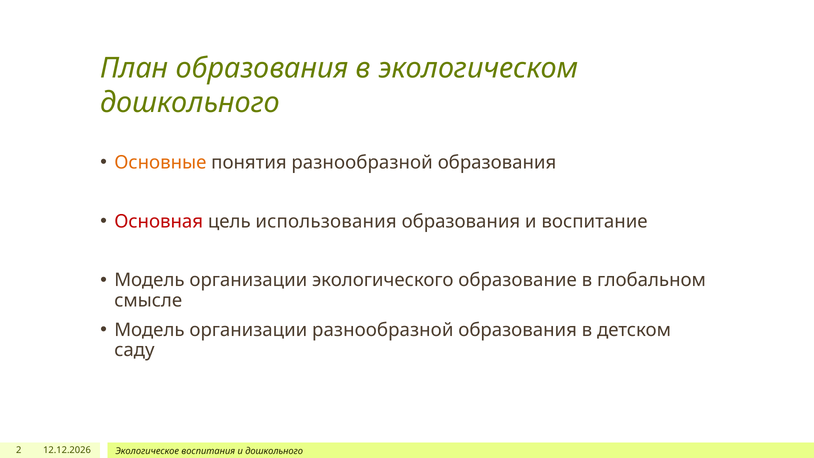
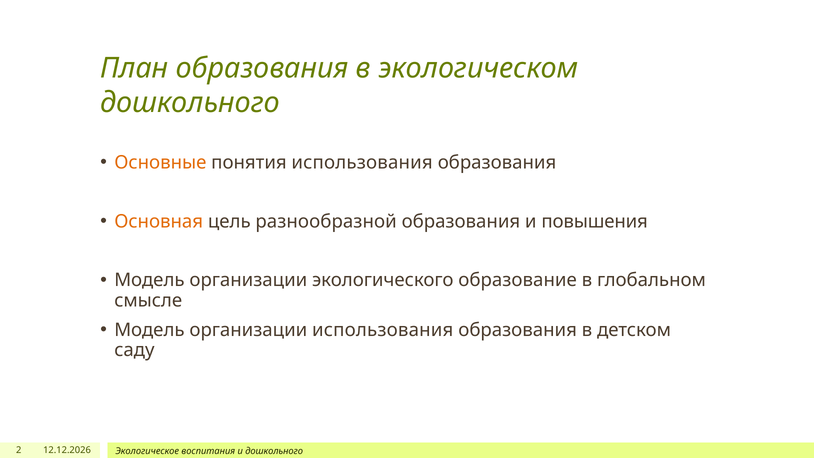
понятия разнообразной: разнообразной -> использования (362, 162)
Основная colour: red -> orange (159, 221)
использования: использования -> разнообразной (326, 221)
воспитание: воспитание -> повышения (595, 221)
организации разнообразной: разнообразной -> использования (383, 330)
